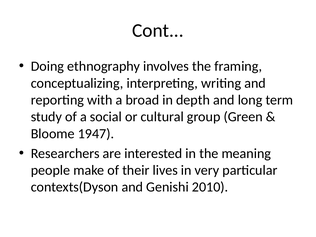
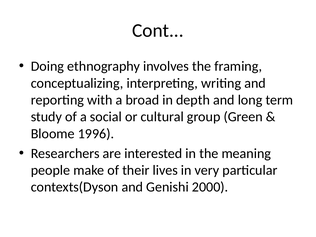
1947: 1947 -> 1996 (96, 134)
2010: 2010 -> 2000 (210, 187)
